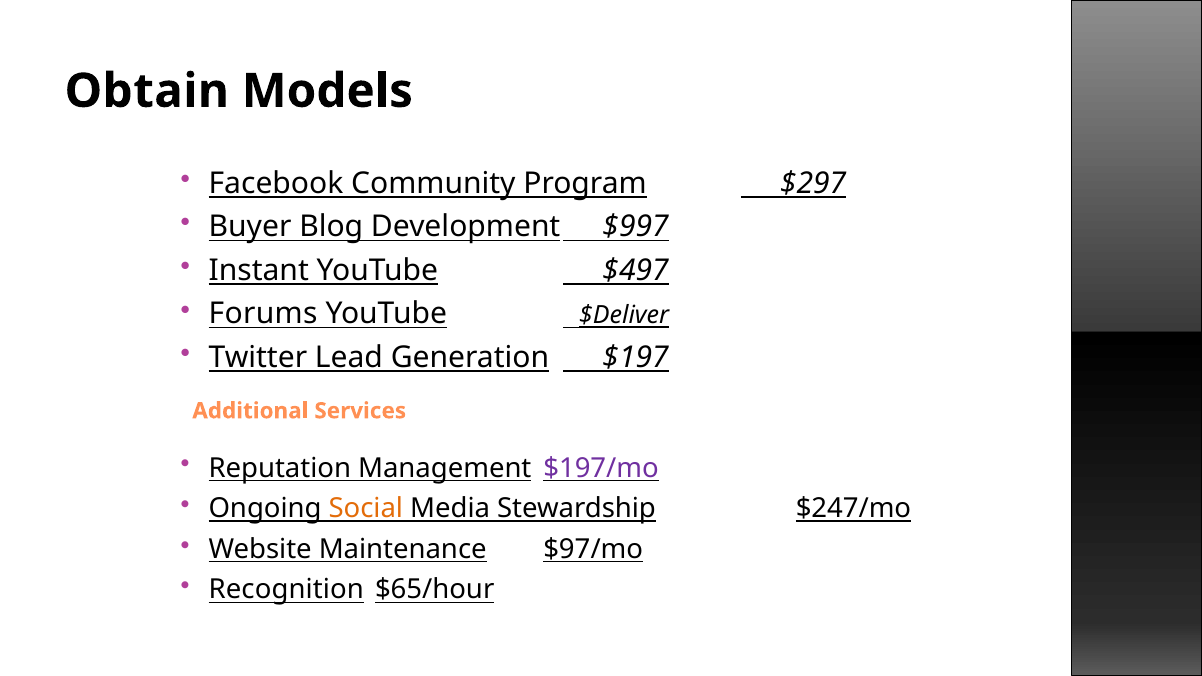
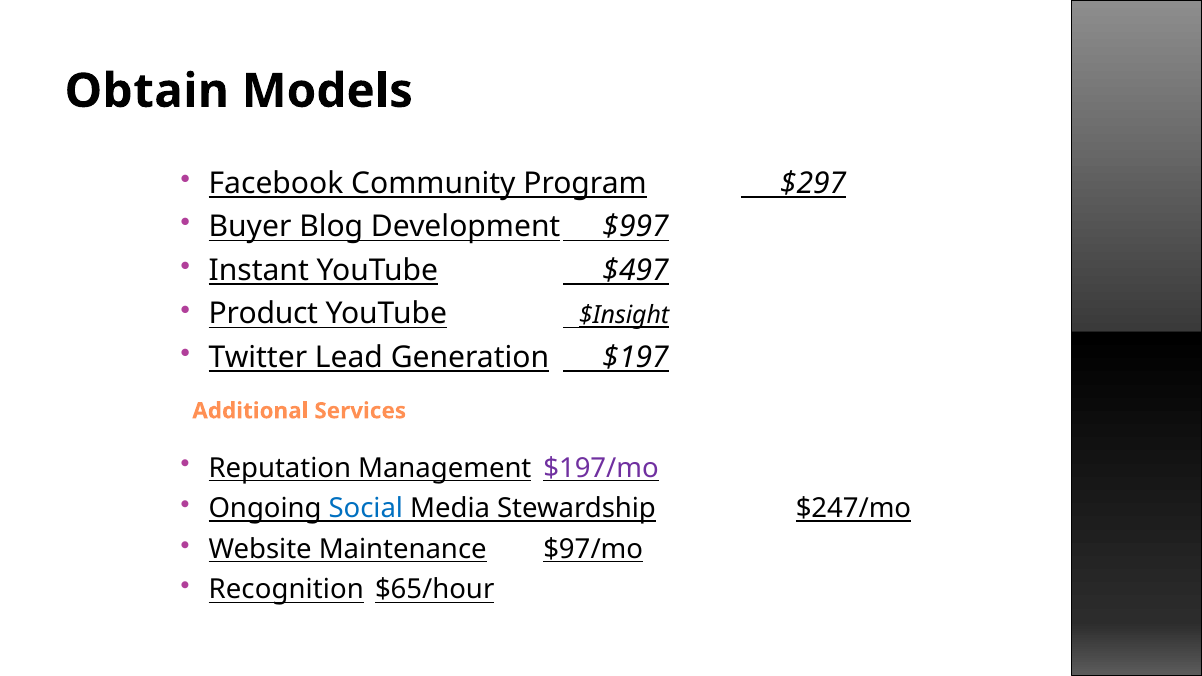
Forums: Forums -> Product (263, 314)
$Deliver: $Deliver -> $Insight (624, 316)
Social colour: orange -> blue (366, 509)
